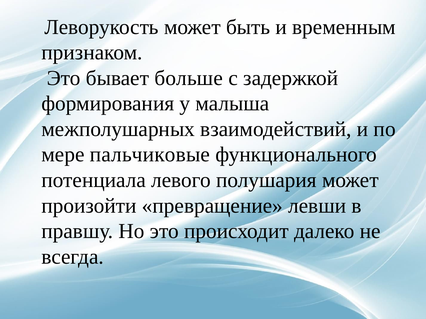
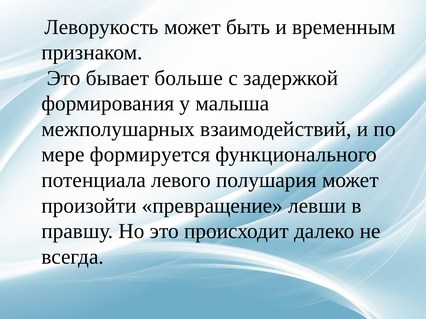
пальчиковые: пальчиковые -> формируется (150, 155)
